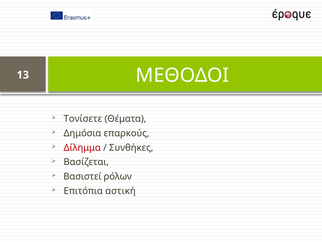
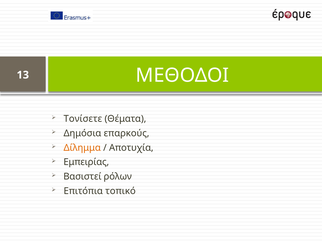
Δίλημμα colour: red -> orange (82, 147)
Συνθήκες: Συνθήκες -> Αποτυχία (131, 147)
Βασίζεται: Βασίζεται -> Εμπειρίας (86, 162)
αστική: αστική -> τοπικό (120, 191)
